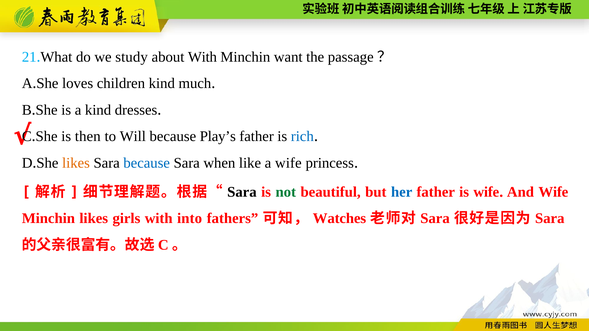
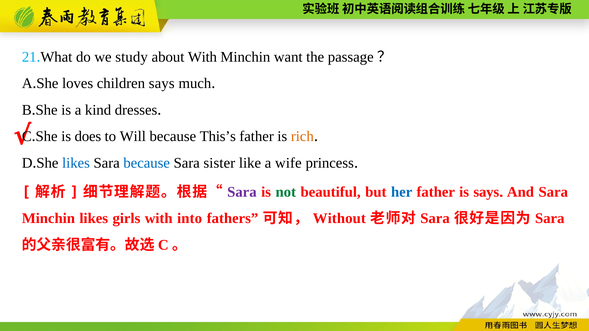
children kind: kind -> says (162, 83)
then: then -> does (88, 137)
Play’s: Play’s -> This’s (218, 137)
rich colour: blue -> orange (302, 137)
likes colour: orange -> blue (76, 163)
when: when -> sister (219, 163)
Sara colour: black -> purple (242, 192)
is wife: wife -> says (486, 192)
And Wife: Wife -> Sara (553, 192)
Watches: Watches -> Without (339, 219)
